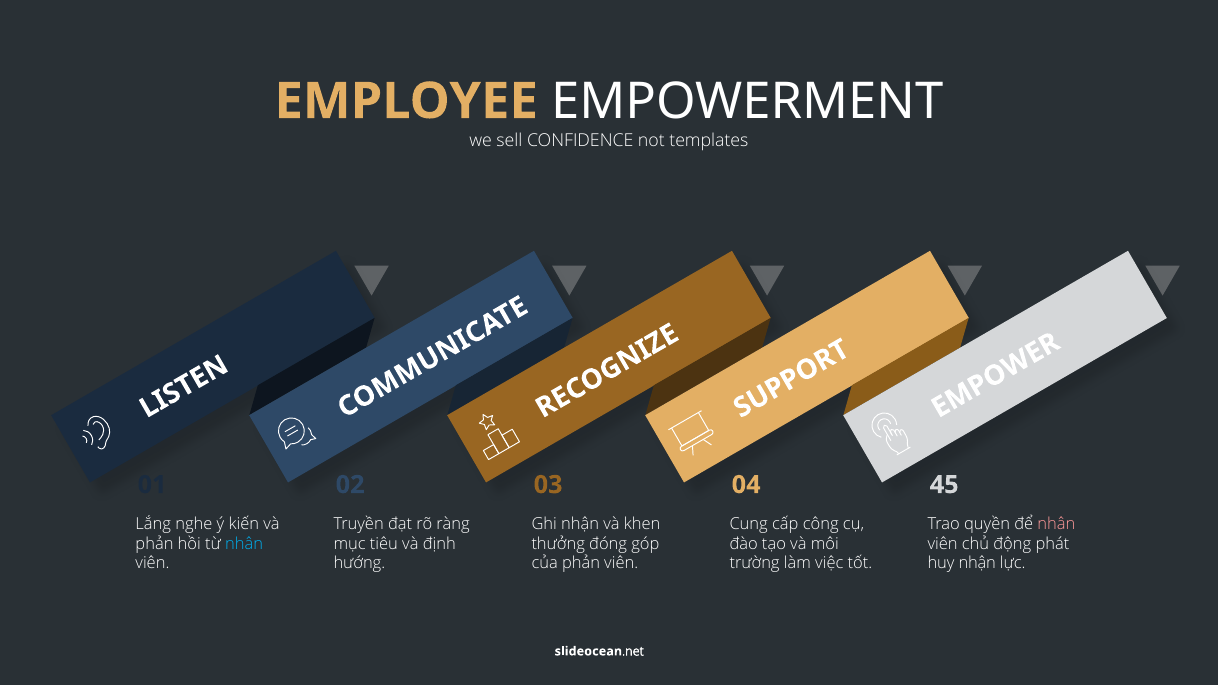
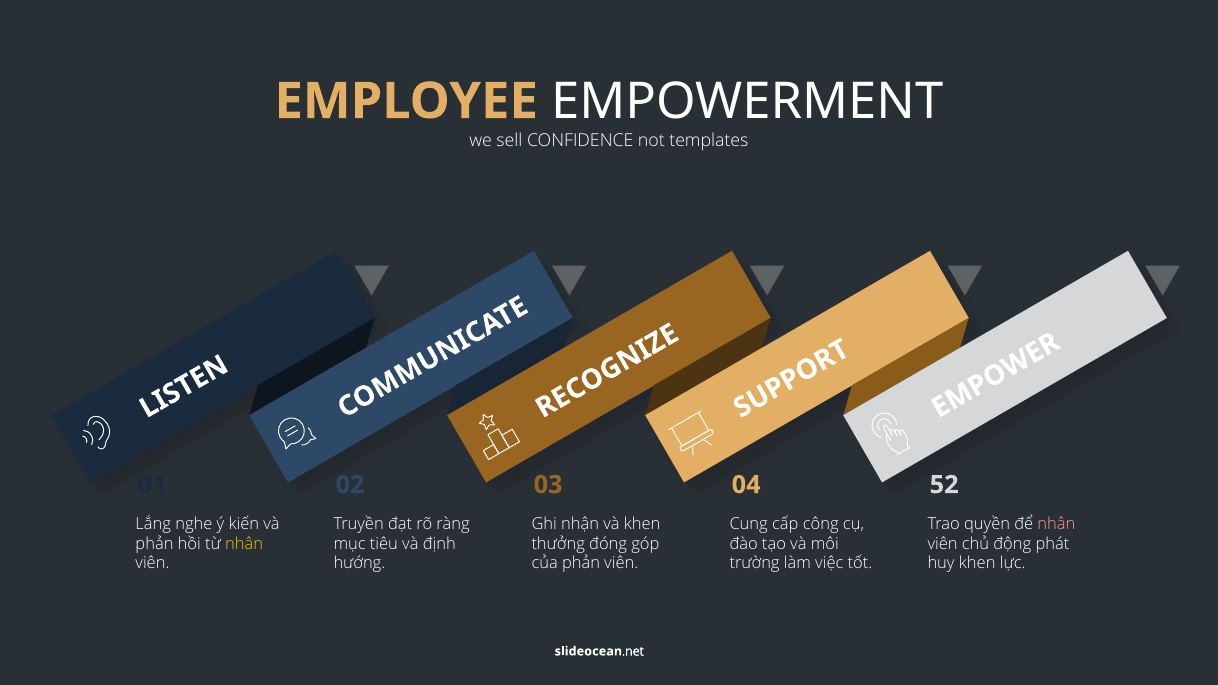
45: 45 -> 52 (944, 485)
nhân colour: light blue -> yellow (244, 544)
huy nhận: nhận -> khen (977, 564)
